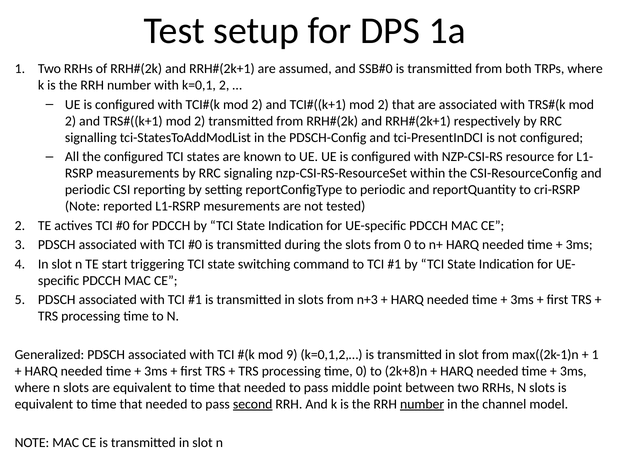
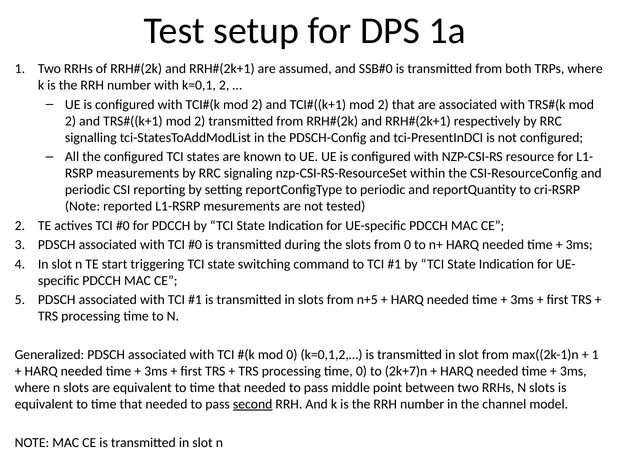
n+3: n+3 -> n+5 (367, 300)
mod 9: 9 -> 0 (292, 355)
2k+8)n: 2k+8)n -> 2k+7)n (406, 371)
number underline: present -> none (422, 404)
